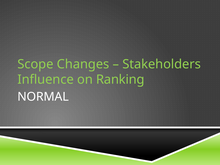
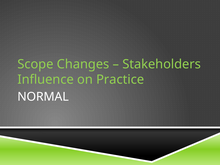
Ranking: Ranking -> Practice (120, 80)
